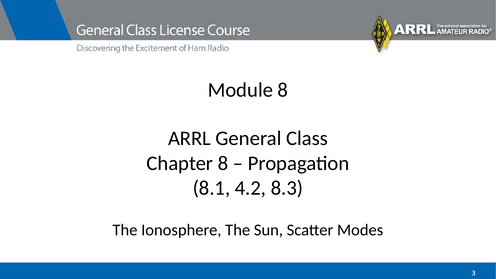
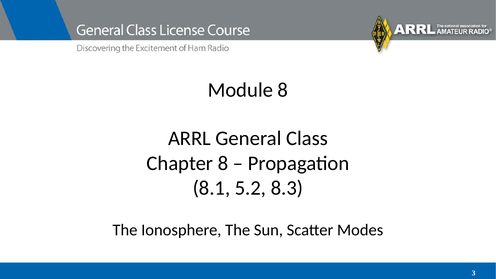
4.2: 4.2 -> 5.2 (250, 188)
